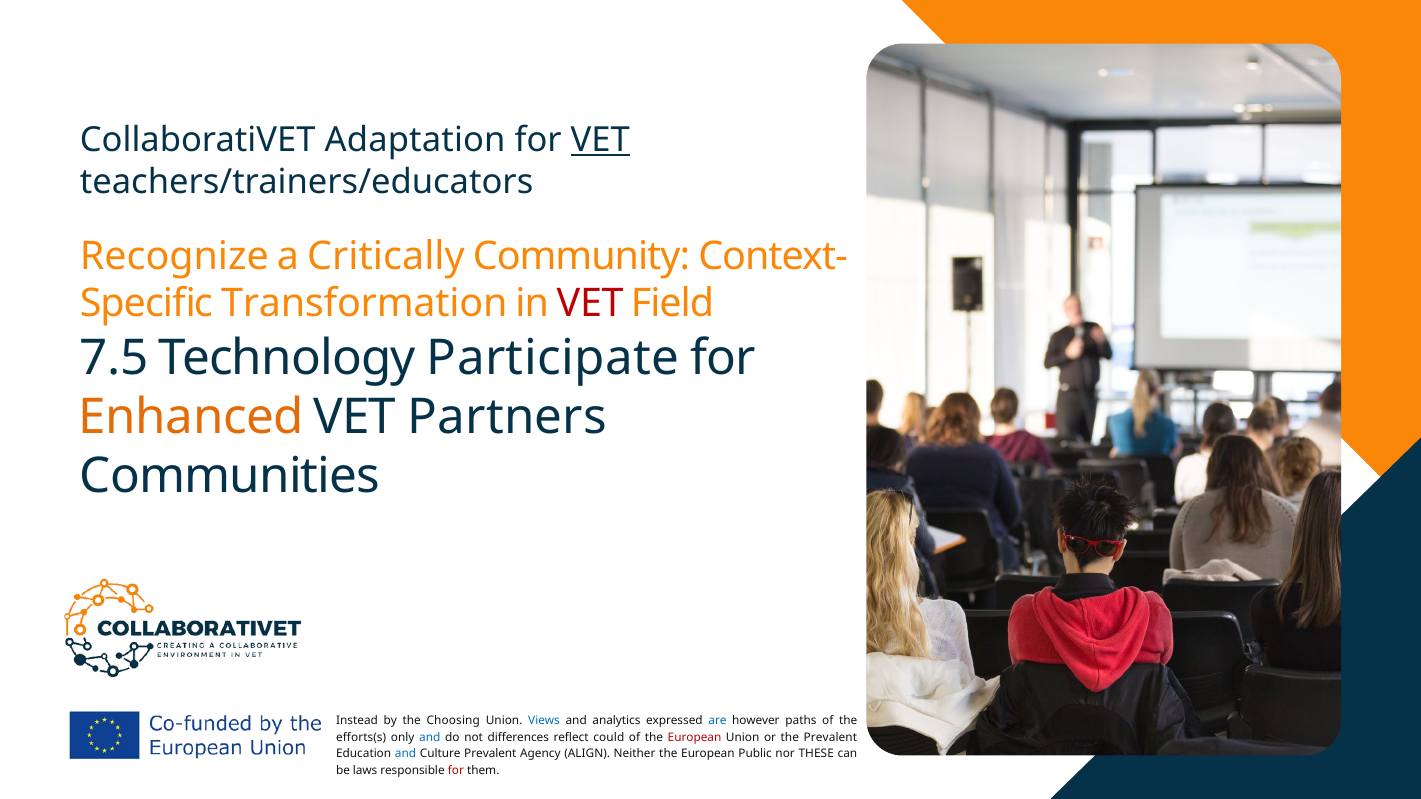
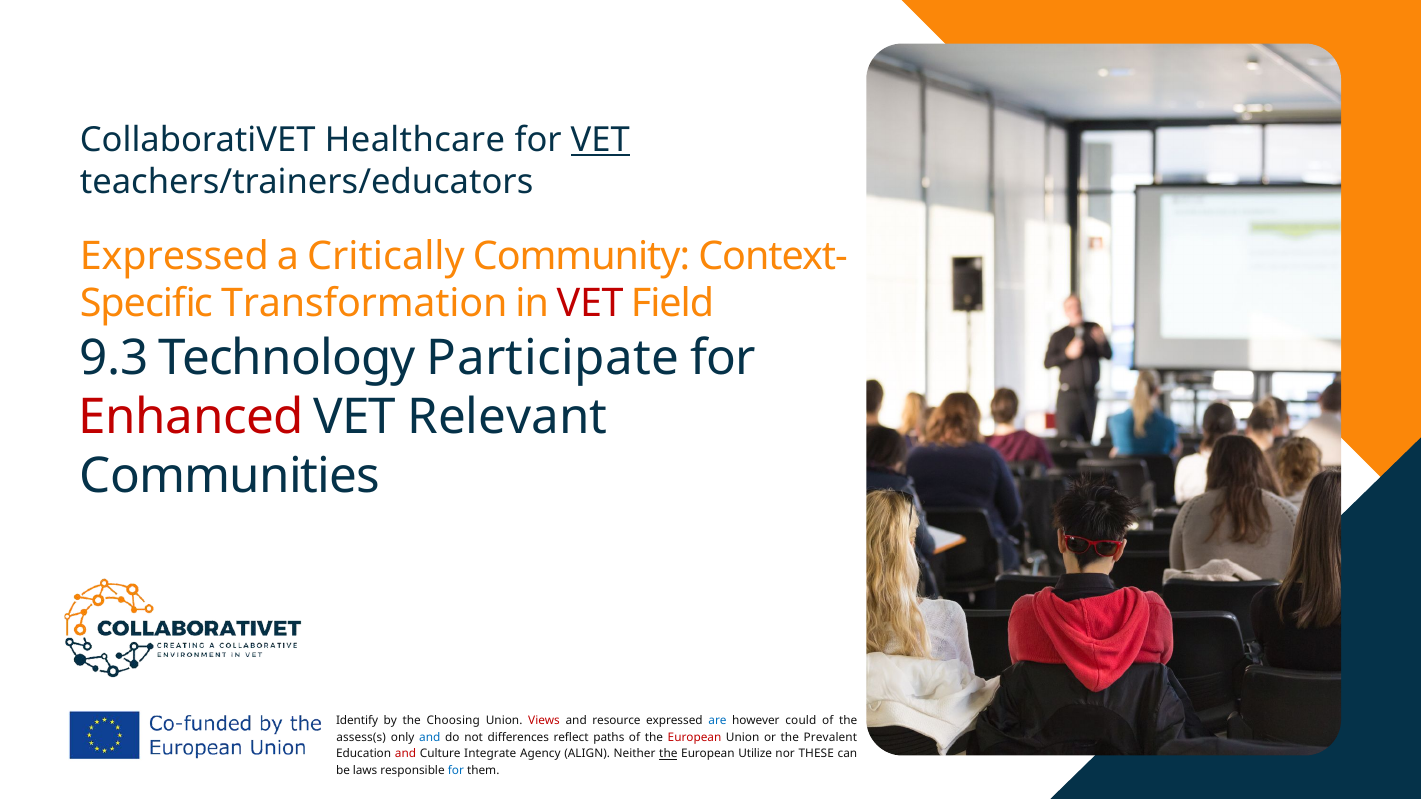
Adaptation: Adaptation -> Healthcare (415, 140)
Recognize: Recognize -> Expressed (174, 257)
7.5: 7.5 -> 9.3 (114, 358)
Enhanced colour: orange -> red (191, 417)
Partners: Partners -> Relevant (507, 417)
Instead: Instead -> Identify (357, 721)
Views colour: blue -> red (544, 721)
analytics: analytics -> resource (617, 721)
paths: paths -> could (801, 721)
efforts(s: efforts(s -> assess(s (361, 737)
could: could -> paths (609, 737)
and colour: blue -> red (406, 754)
Culture Prevalent: Prevalent -> Integrate (490, 754)
the underline: none -> present (668, 754)
Public: Public -> Utilize (755, 754)
for colour: red -> blue (456, 771)
